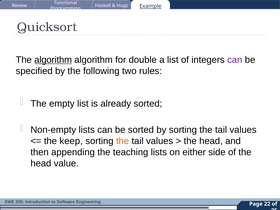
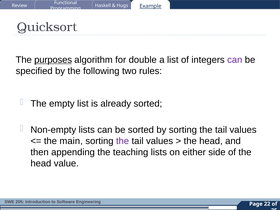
The algorithm: algorithm -> purposes (53, 60)
keep: keep -> main (71, 141)
the colour: orange -> purple (123, 141)
